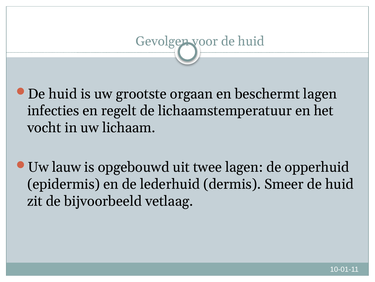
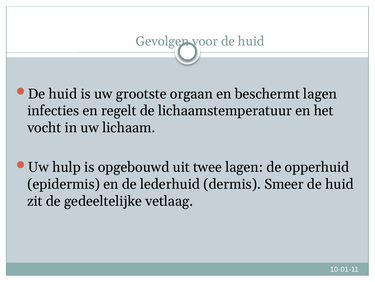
lauw: lauw -> hulp (67, 167)
bijvoorbeeld: bijvoorbeeld -> gedeeltelijke (103, 201)
